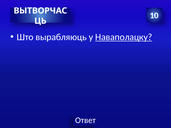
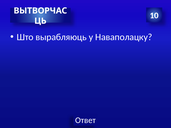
Наваполацку underline: present -> none (124, 37)
